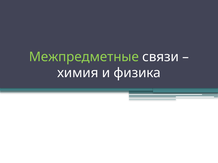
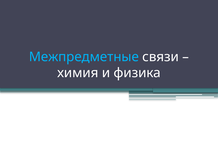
Межпредметные colour: light green -> light blue (84, 57)
